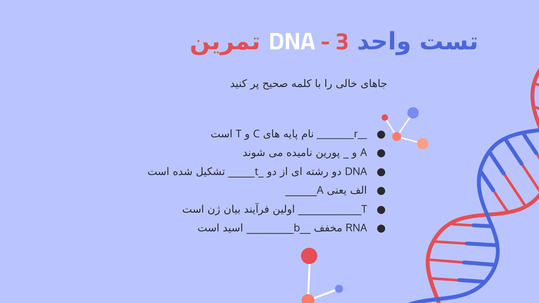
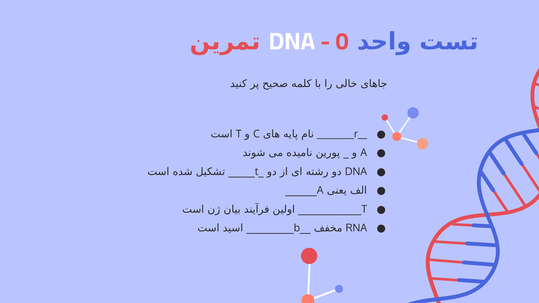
3: 3 -> 0 (342, 41)
